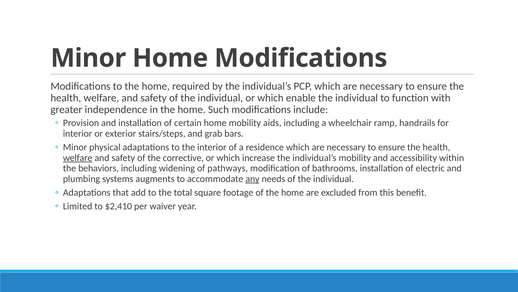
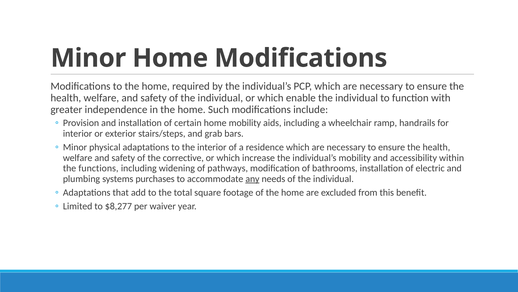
welfare underline: present -> none (78, 157)
behaviors: behaviors -> functions (98, 168)
augments: augments -> purchases (155, 178)
$2,410: $2,410 -> $8,277 (118, 206)
